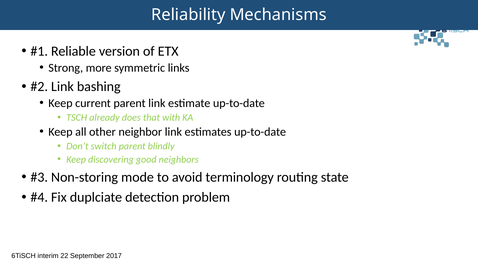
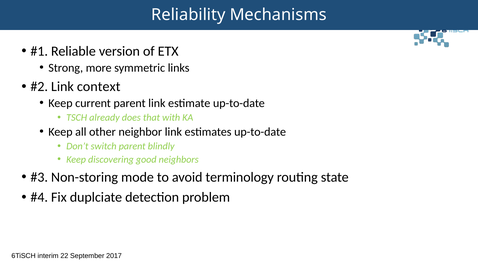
bashing: bashing -> context (99, 87)
